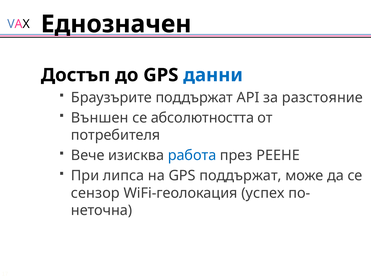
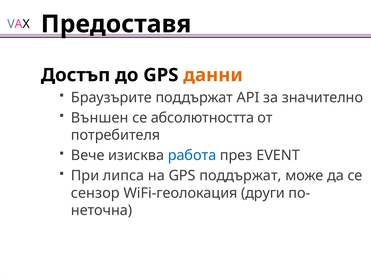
Еднозначен: Еднозначен -> Предоставя (116, 24)
данни colour: blue -> orange (213, 75)
разстояние: разстояние -> значително (322, 97)
РЕЕНЕ: РЕЕНЕ -> EVENT (278, 155)
успех: успех -> други (263, 193)
